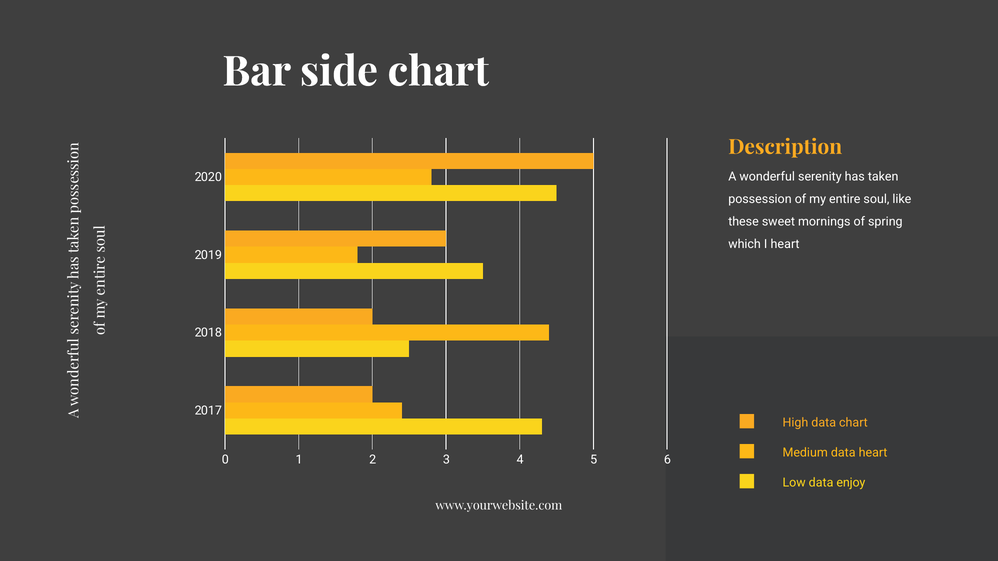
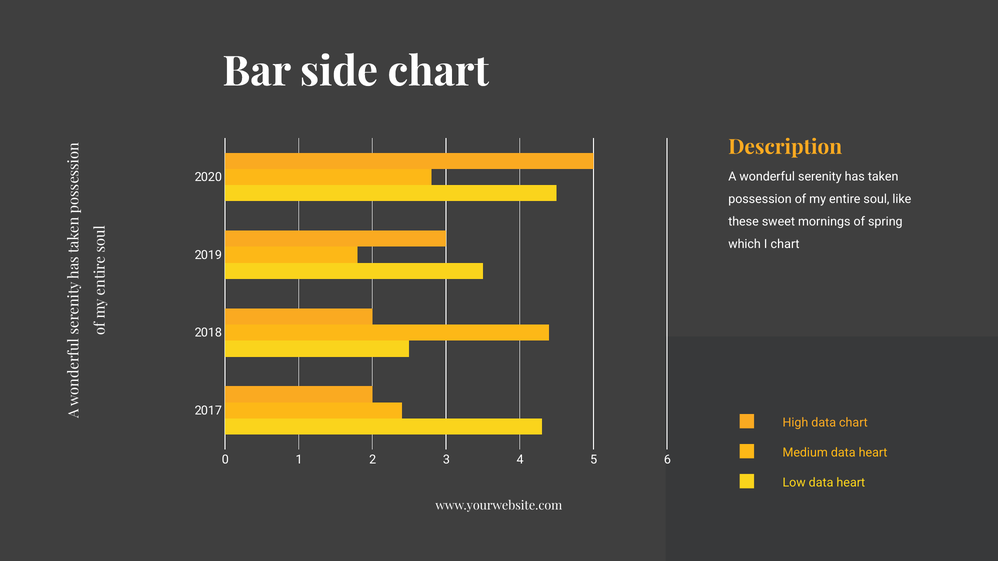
I heart: heart -> chart (785, 244)
Low data enjoy: enjoy -> heart (851, 483)
